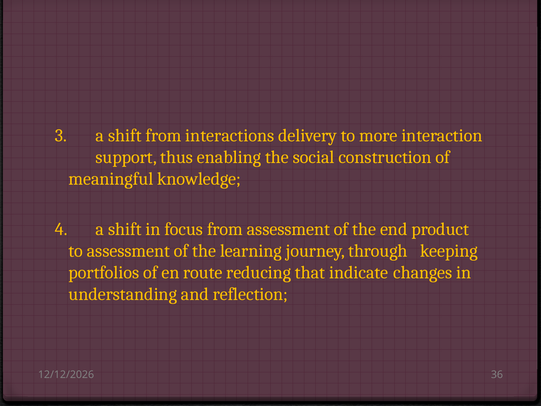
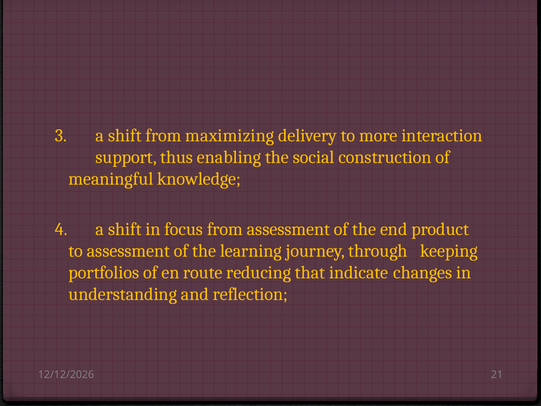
interactions: interactions -> maximizing (230, 135)
36: 36 -> 21 (497, 374)
